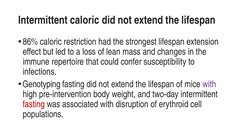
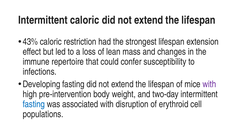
86%: 86% -> 43% (30, 42)
Genotyping: Genotyping -> Developing (41, 84)
fasting colour: red -> blue (34, 104)
